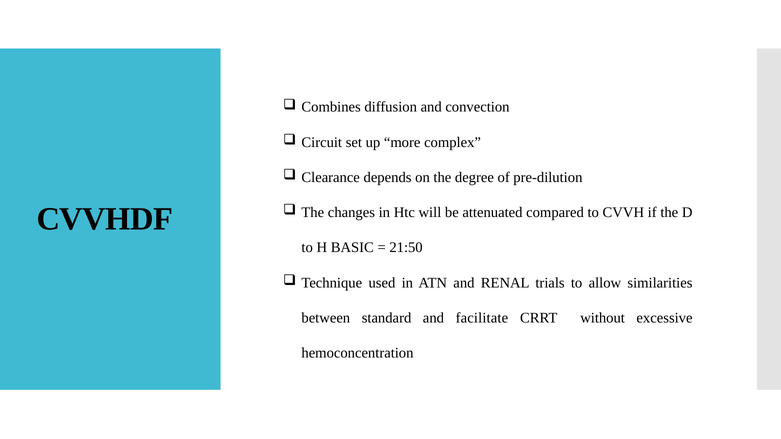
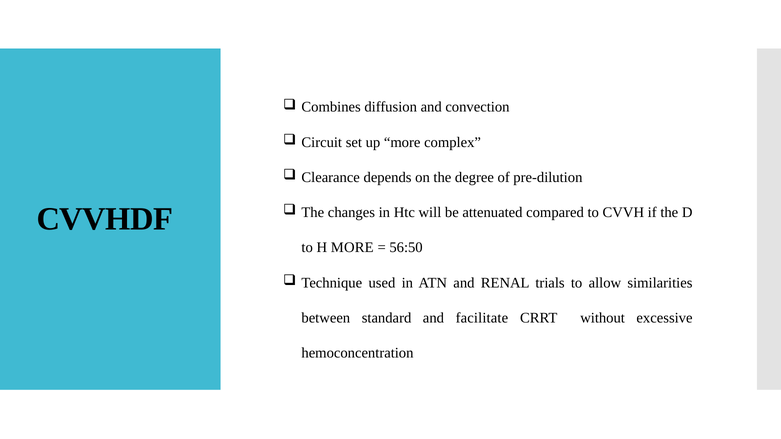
H BASIC: BASIC -> MORE (352, 248)
21:50: 21:50 -> 56:50 (406, 248)
